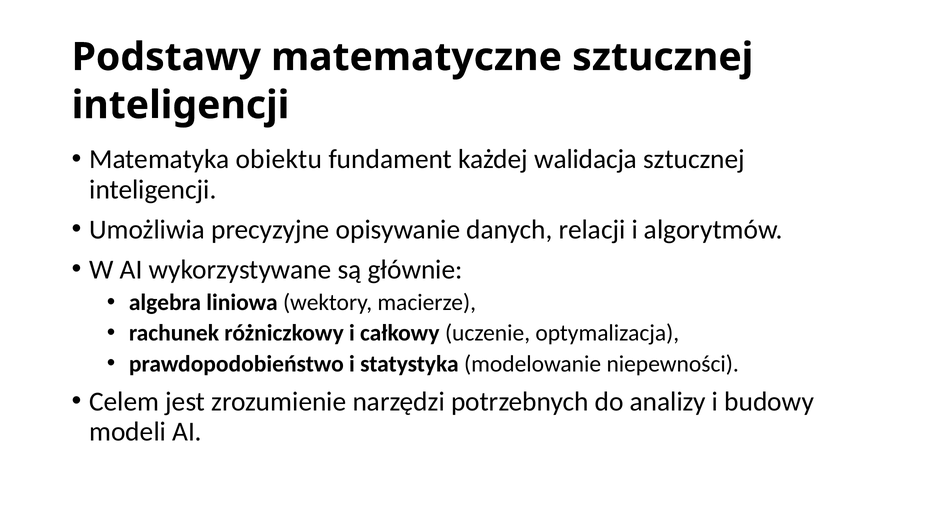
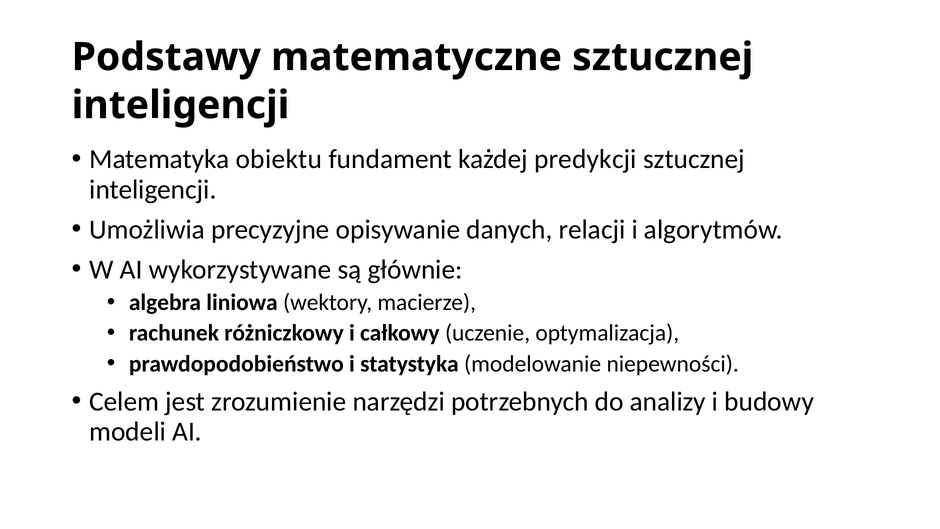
walidacja: walidacja -> predykcji (585, 159)
